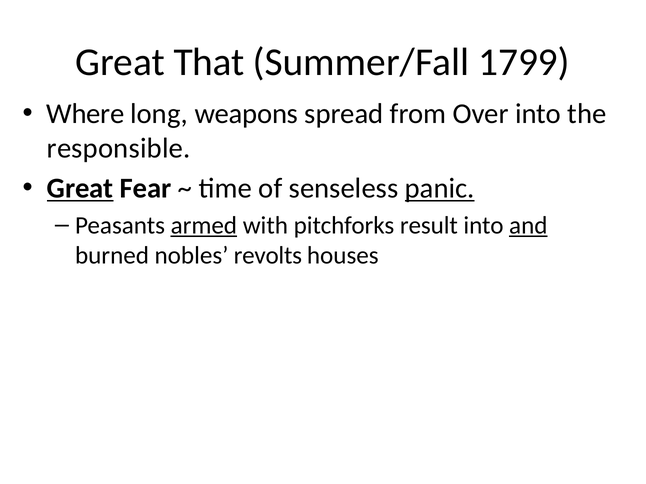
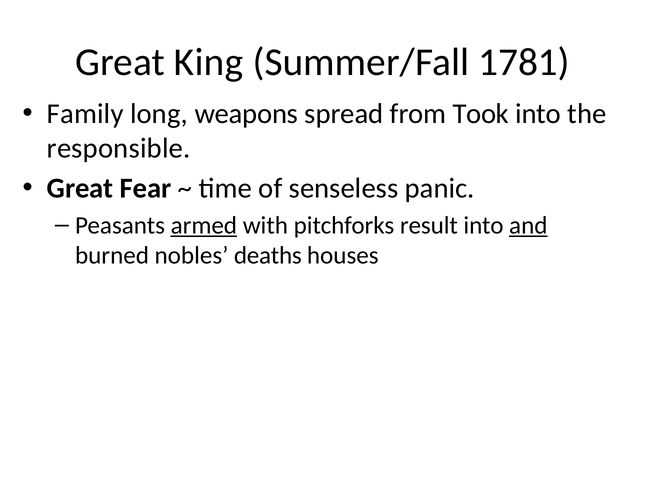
That: That -> King (209, 63)
1799: 1799 -> 1781 (524, 63)
Where: Where -> Family (85, 114)
Over: Over -> Took (481, 114)
Great underline: present -> none (80, 189)
panic underline: present -> none (440, 189)
revolts: revolts -> deaths (268, 256)
